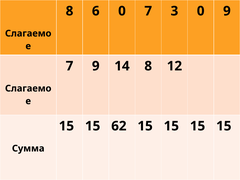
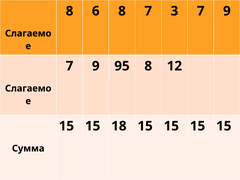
6 0: 0 -> 8 (122, 11)
3 0: 0 -> 7 (201, 11)
14: 14 -> 95 (122, 66)
62: 62 -> 18 (119, 126)
